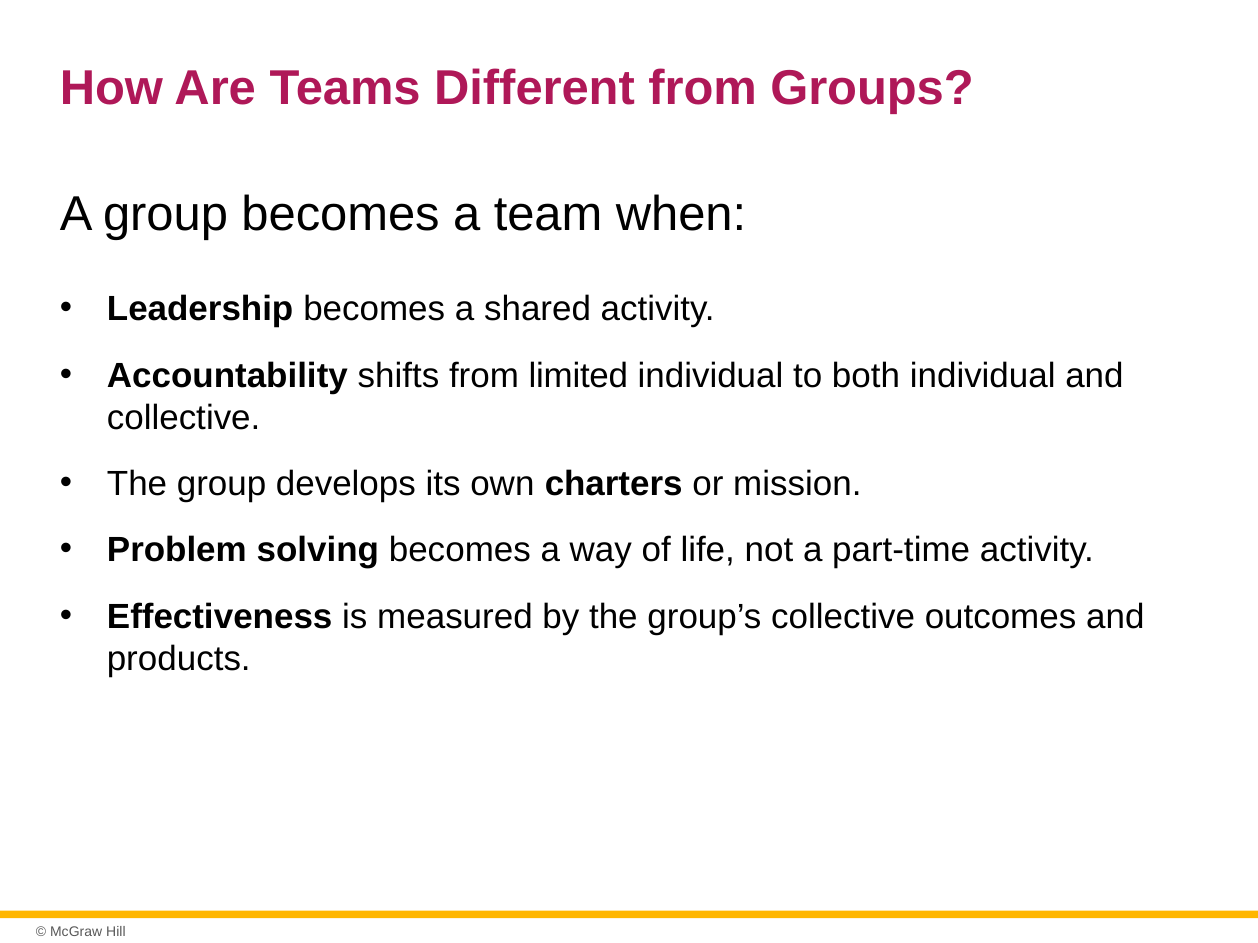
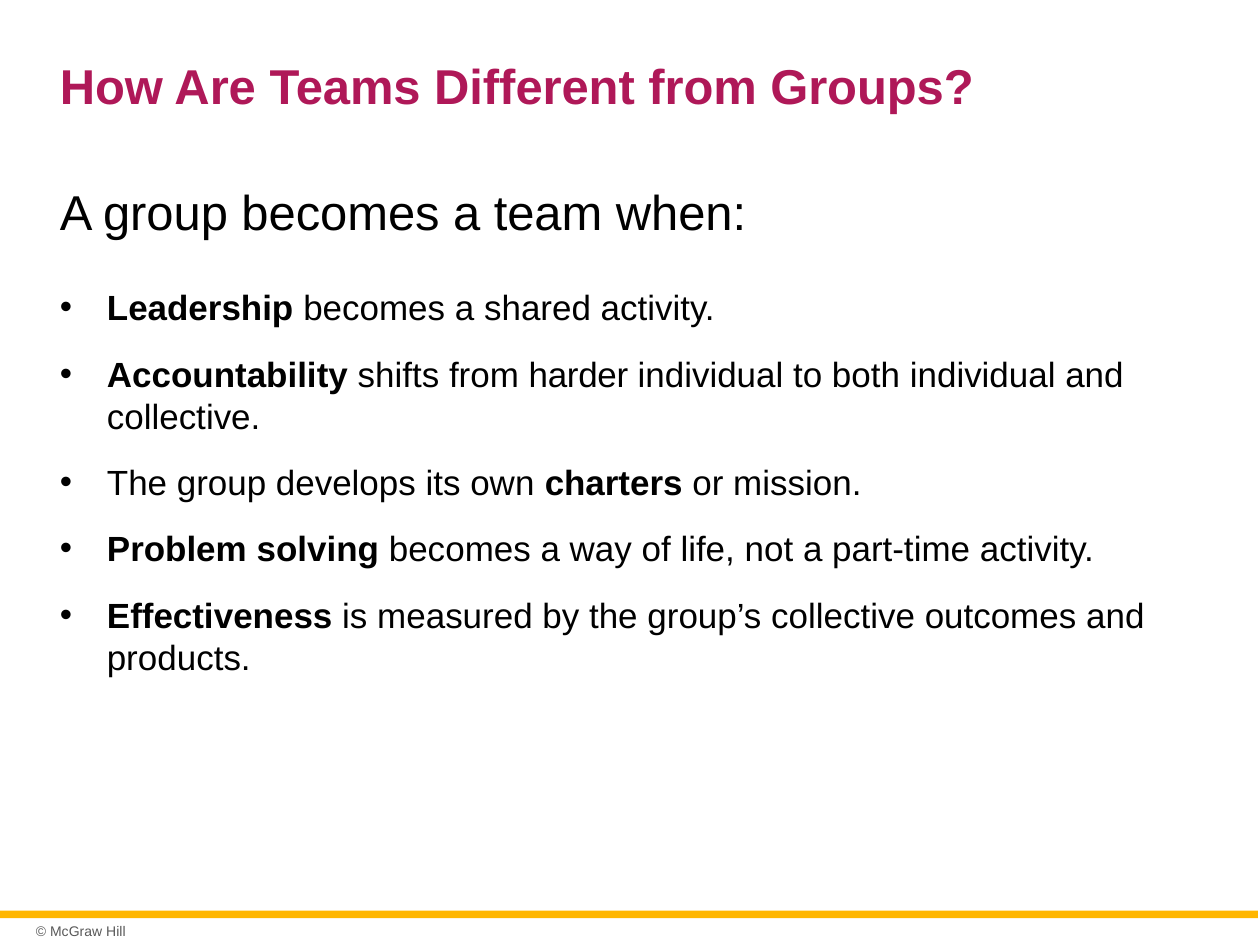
limited: limited -> harder (578, 376)
